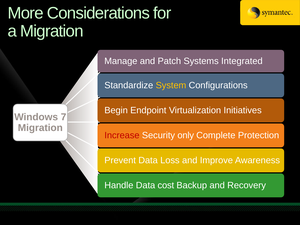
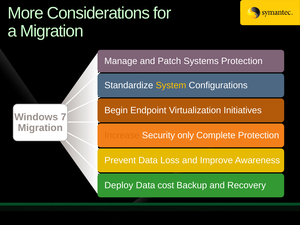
Systems Integrated: Integrated -> Protection (242, 61)
Increase colour: red -> orange (122, 135)
Handle: Handle -> Deploy (119, 185)
